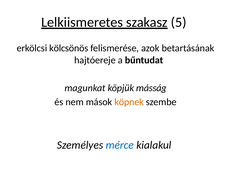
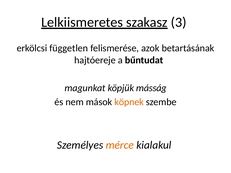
5: 5 -> 3 (179, 22)
kölcsönös: kölcsönös -> független (69, 48)
mérce colour: blue -> orange (120, 145)
